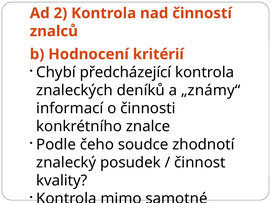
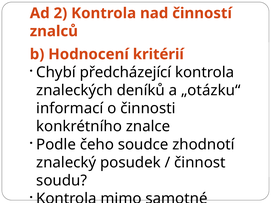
„známy“: „známy“ -> „otázku“ (211, 90)
kvality: kvality -> soudu (62, 181)
